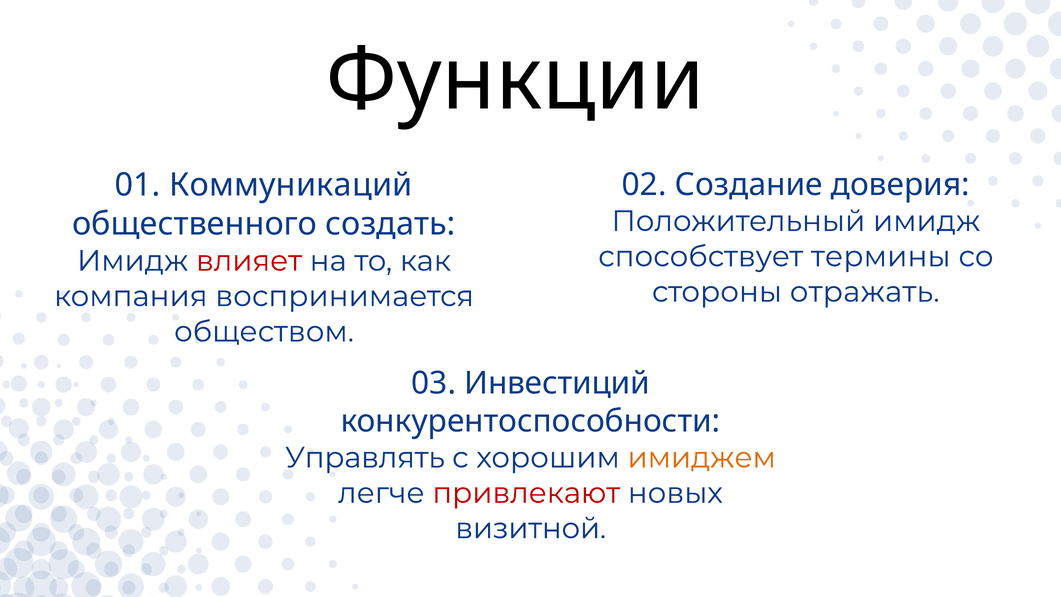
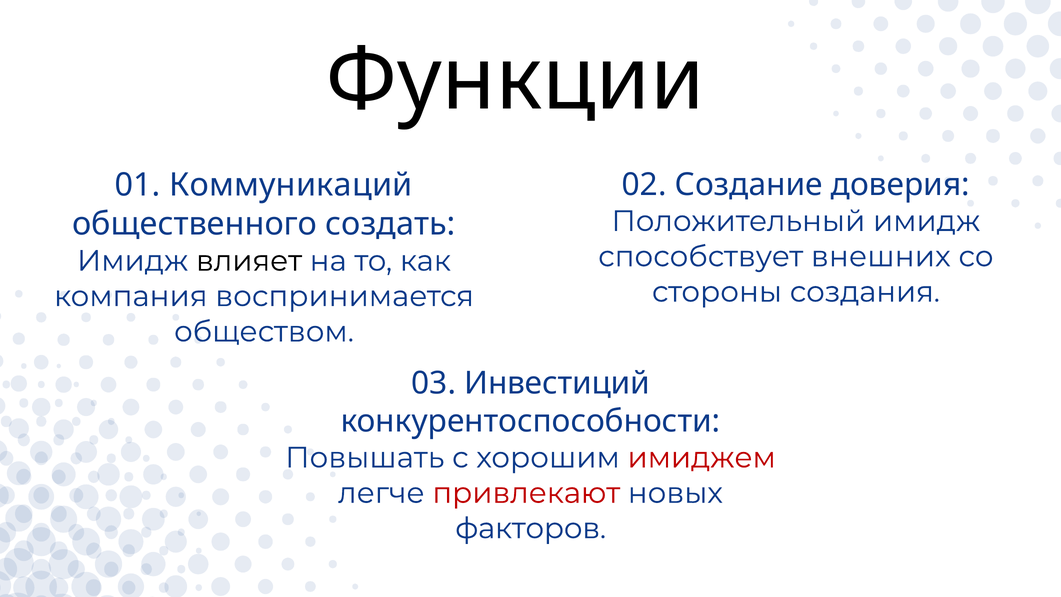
термины: термины -> внешних (881, 257)
влияет colour: red -> black (249, 261)
отражать: отражать -> создания (865, 292)
Управлять: Управлять -> Повышать (365, 458)
имиджем colour: orange -> red (702, 458)
визитной: визитной -> факторов (531, 528)
